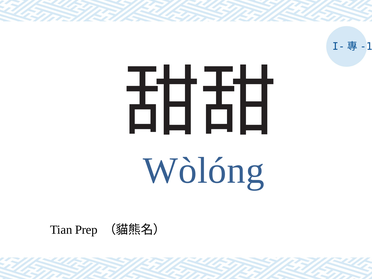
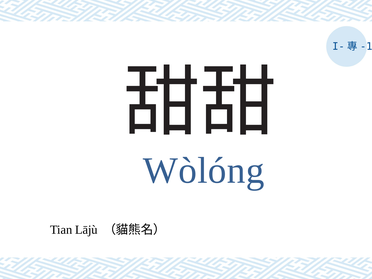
Prep: Prep -> Lājù (86, 230)
